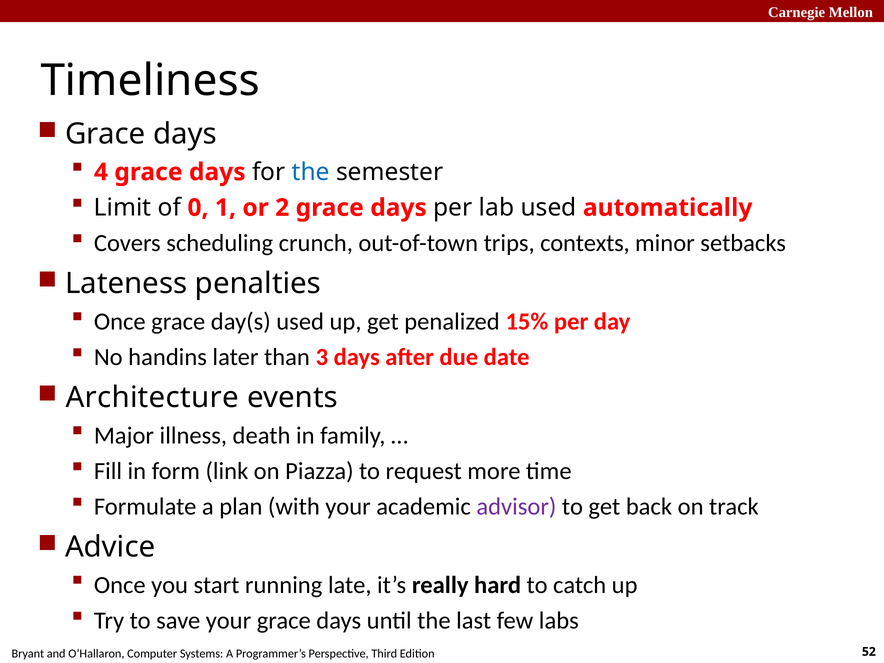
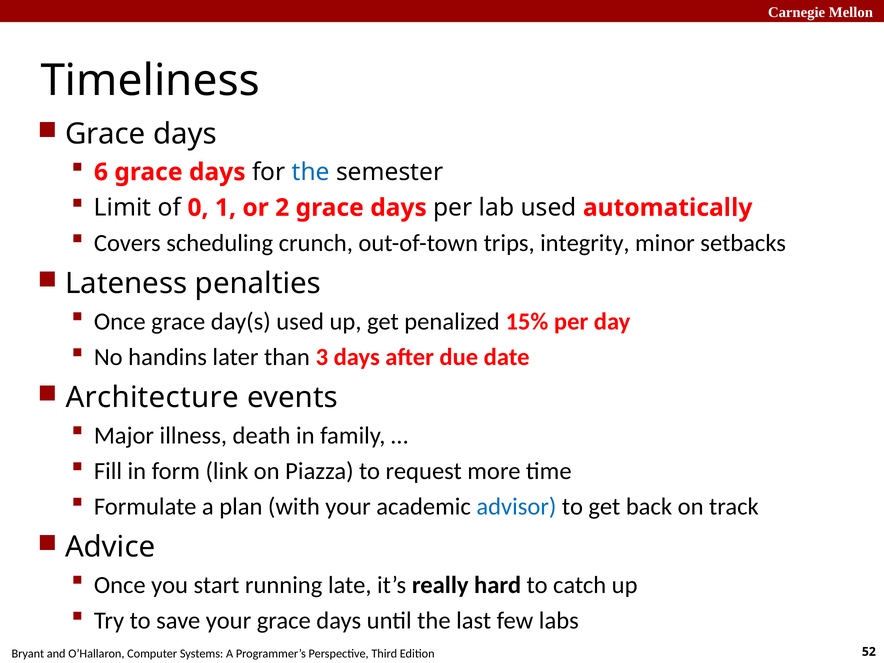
4: 4 -> 6 (101, 172)
contexts: contexts -> integrity (585, 243)
advisor colour: purple -> blue (516, 507)
